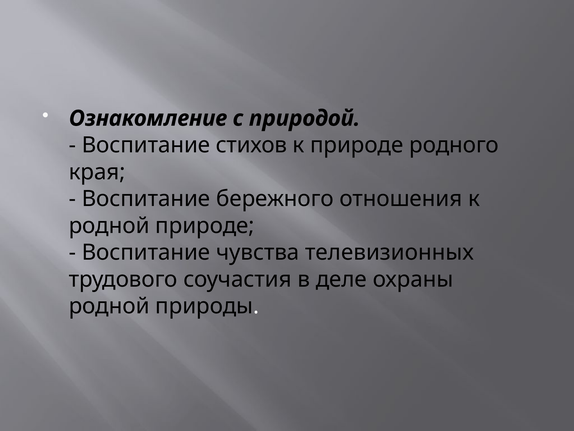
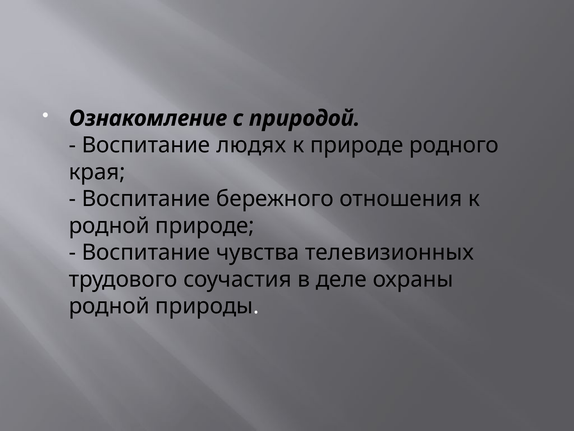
стихов: стихов -> людях (251, 145)
